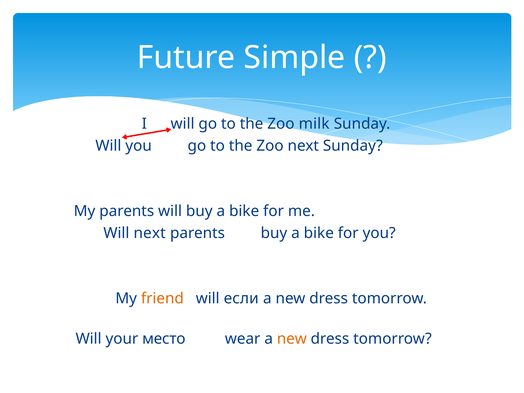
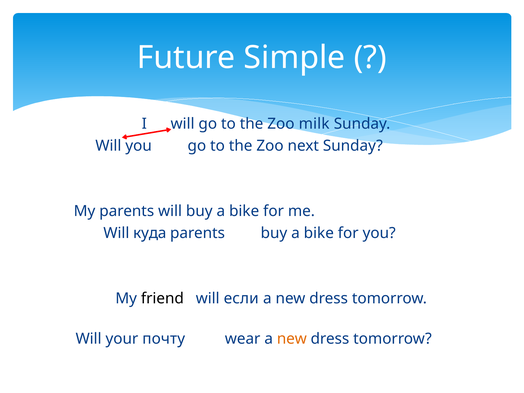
Will next: next -> куда (150, 233)
friend colour: orange -> black (162, 299)
место: место -> почту (164, 339)
